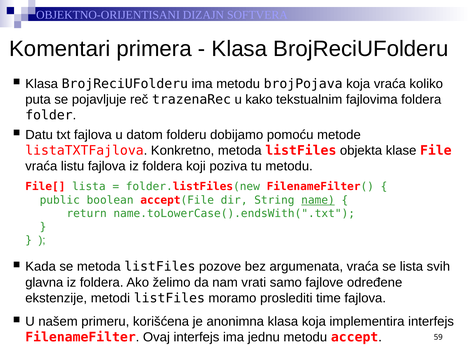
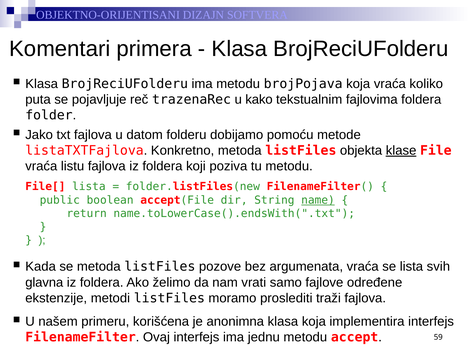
Datu: Datu -> Jako (39, 135)
klase underline: none -> present (401, 151)
time: time -> traži (328, 298)
